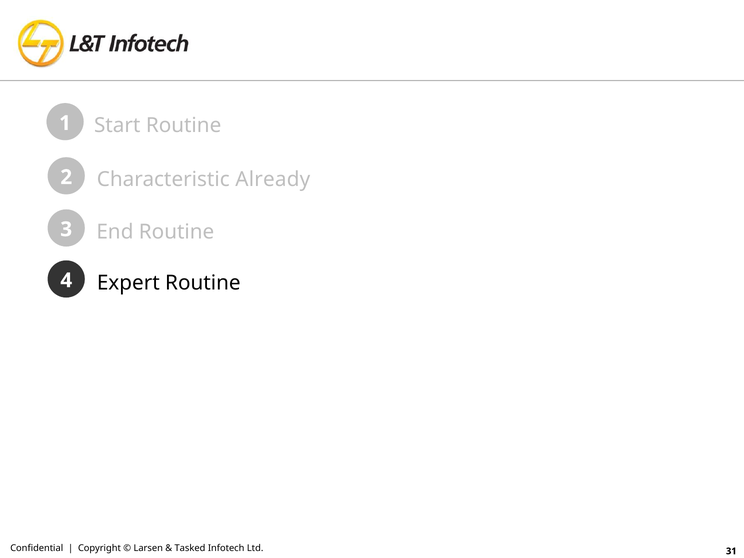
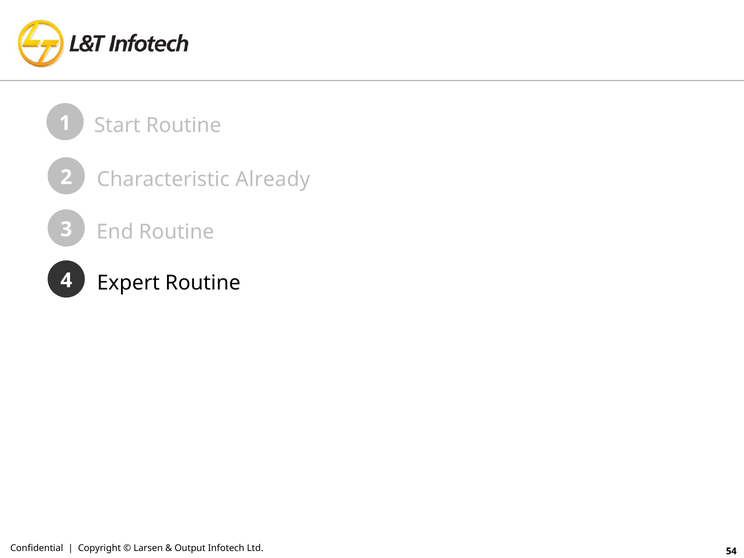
Tasked: Tasked -> Output (190, 548)
31: 31 -> 54 (731, 551)
